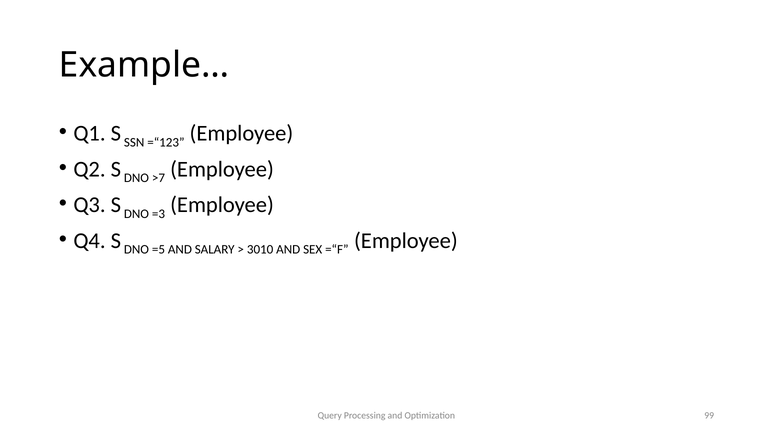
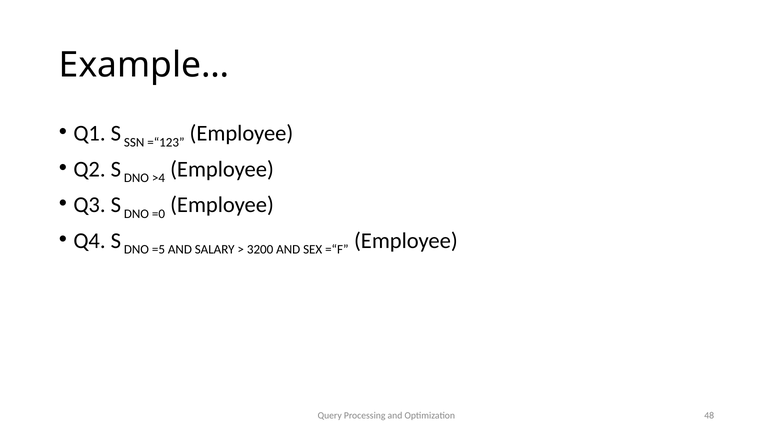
>7: >7 -> >4 (158, 178)
=3: =3 -> =0 (158, 214)
3010: 3010 -> 3200 (260, 249)
99: 99 -> 48 (709, 415)
